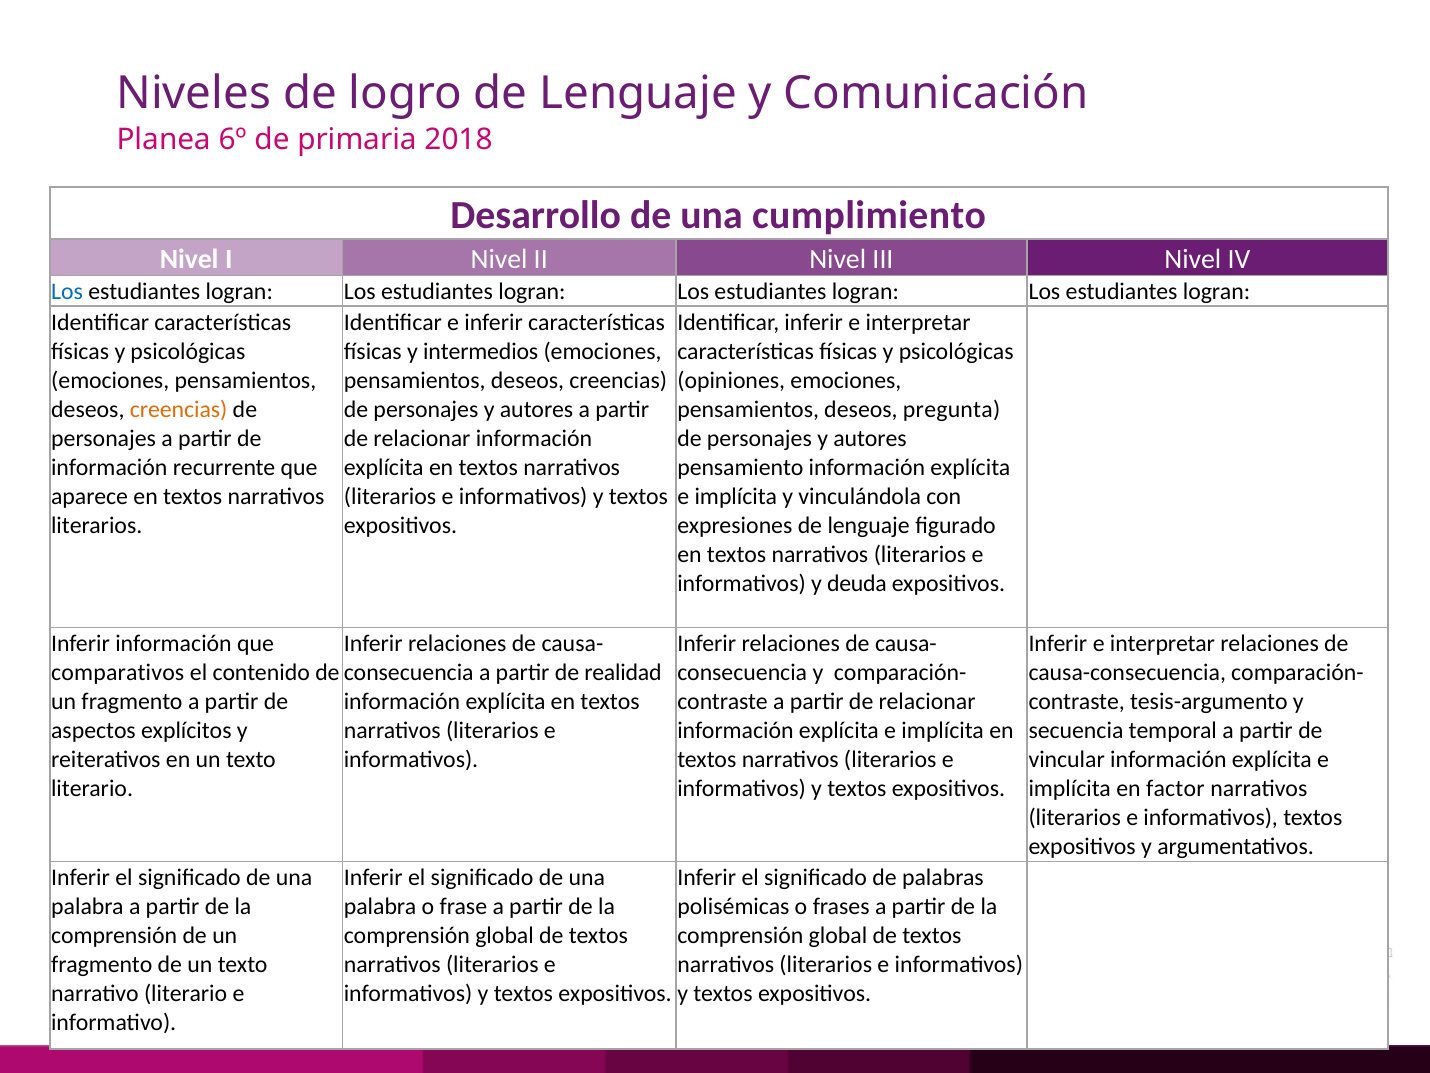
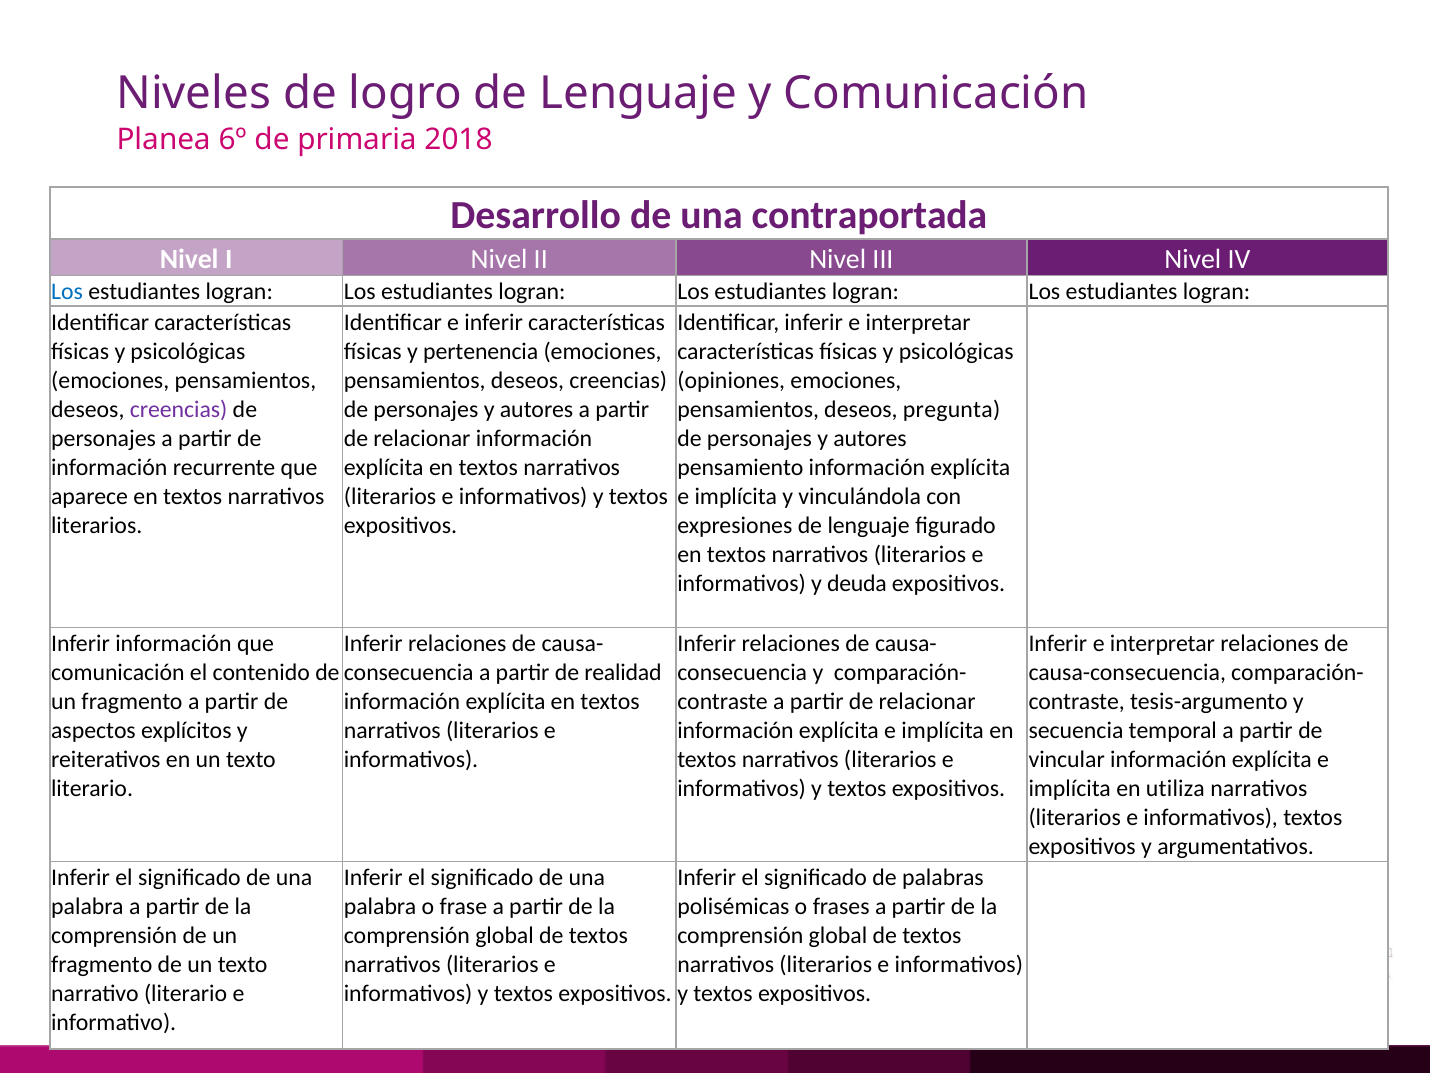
cumplimiento: cumplimiento -> contraportada (869, 215)
intermedios: intermedios -> pertenencia (481, 351)
creencias colour: orange -> purple (179, 409)
comparativos: comparativos -> comunicación (118, 672)
factor: factor -> utiliza (1175, 789)
